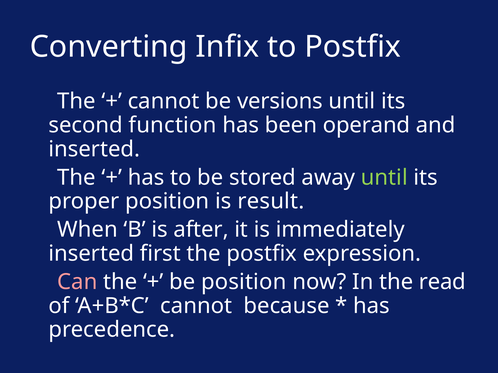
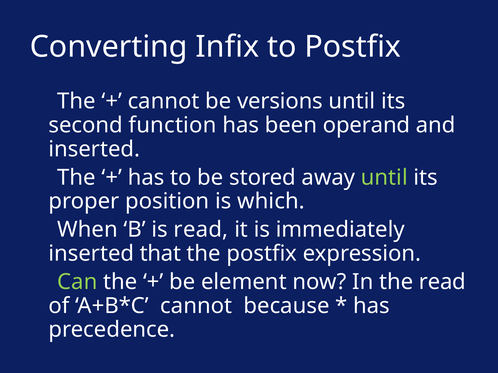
result: result -> which (271, 202)
is after: after -> read (201, 230)
first: first -> that (160, 254)
Can colour: pink -> light green (77, 282)
be position: position -> element (244, 282)
